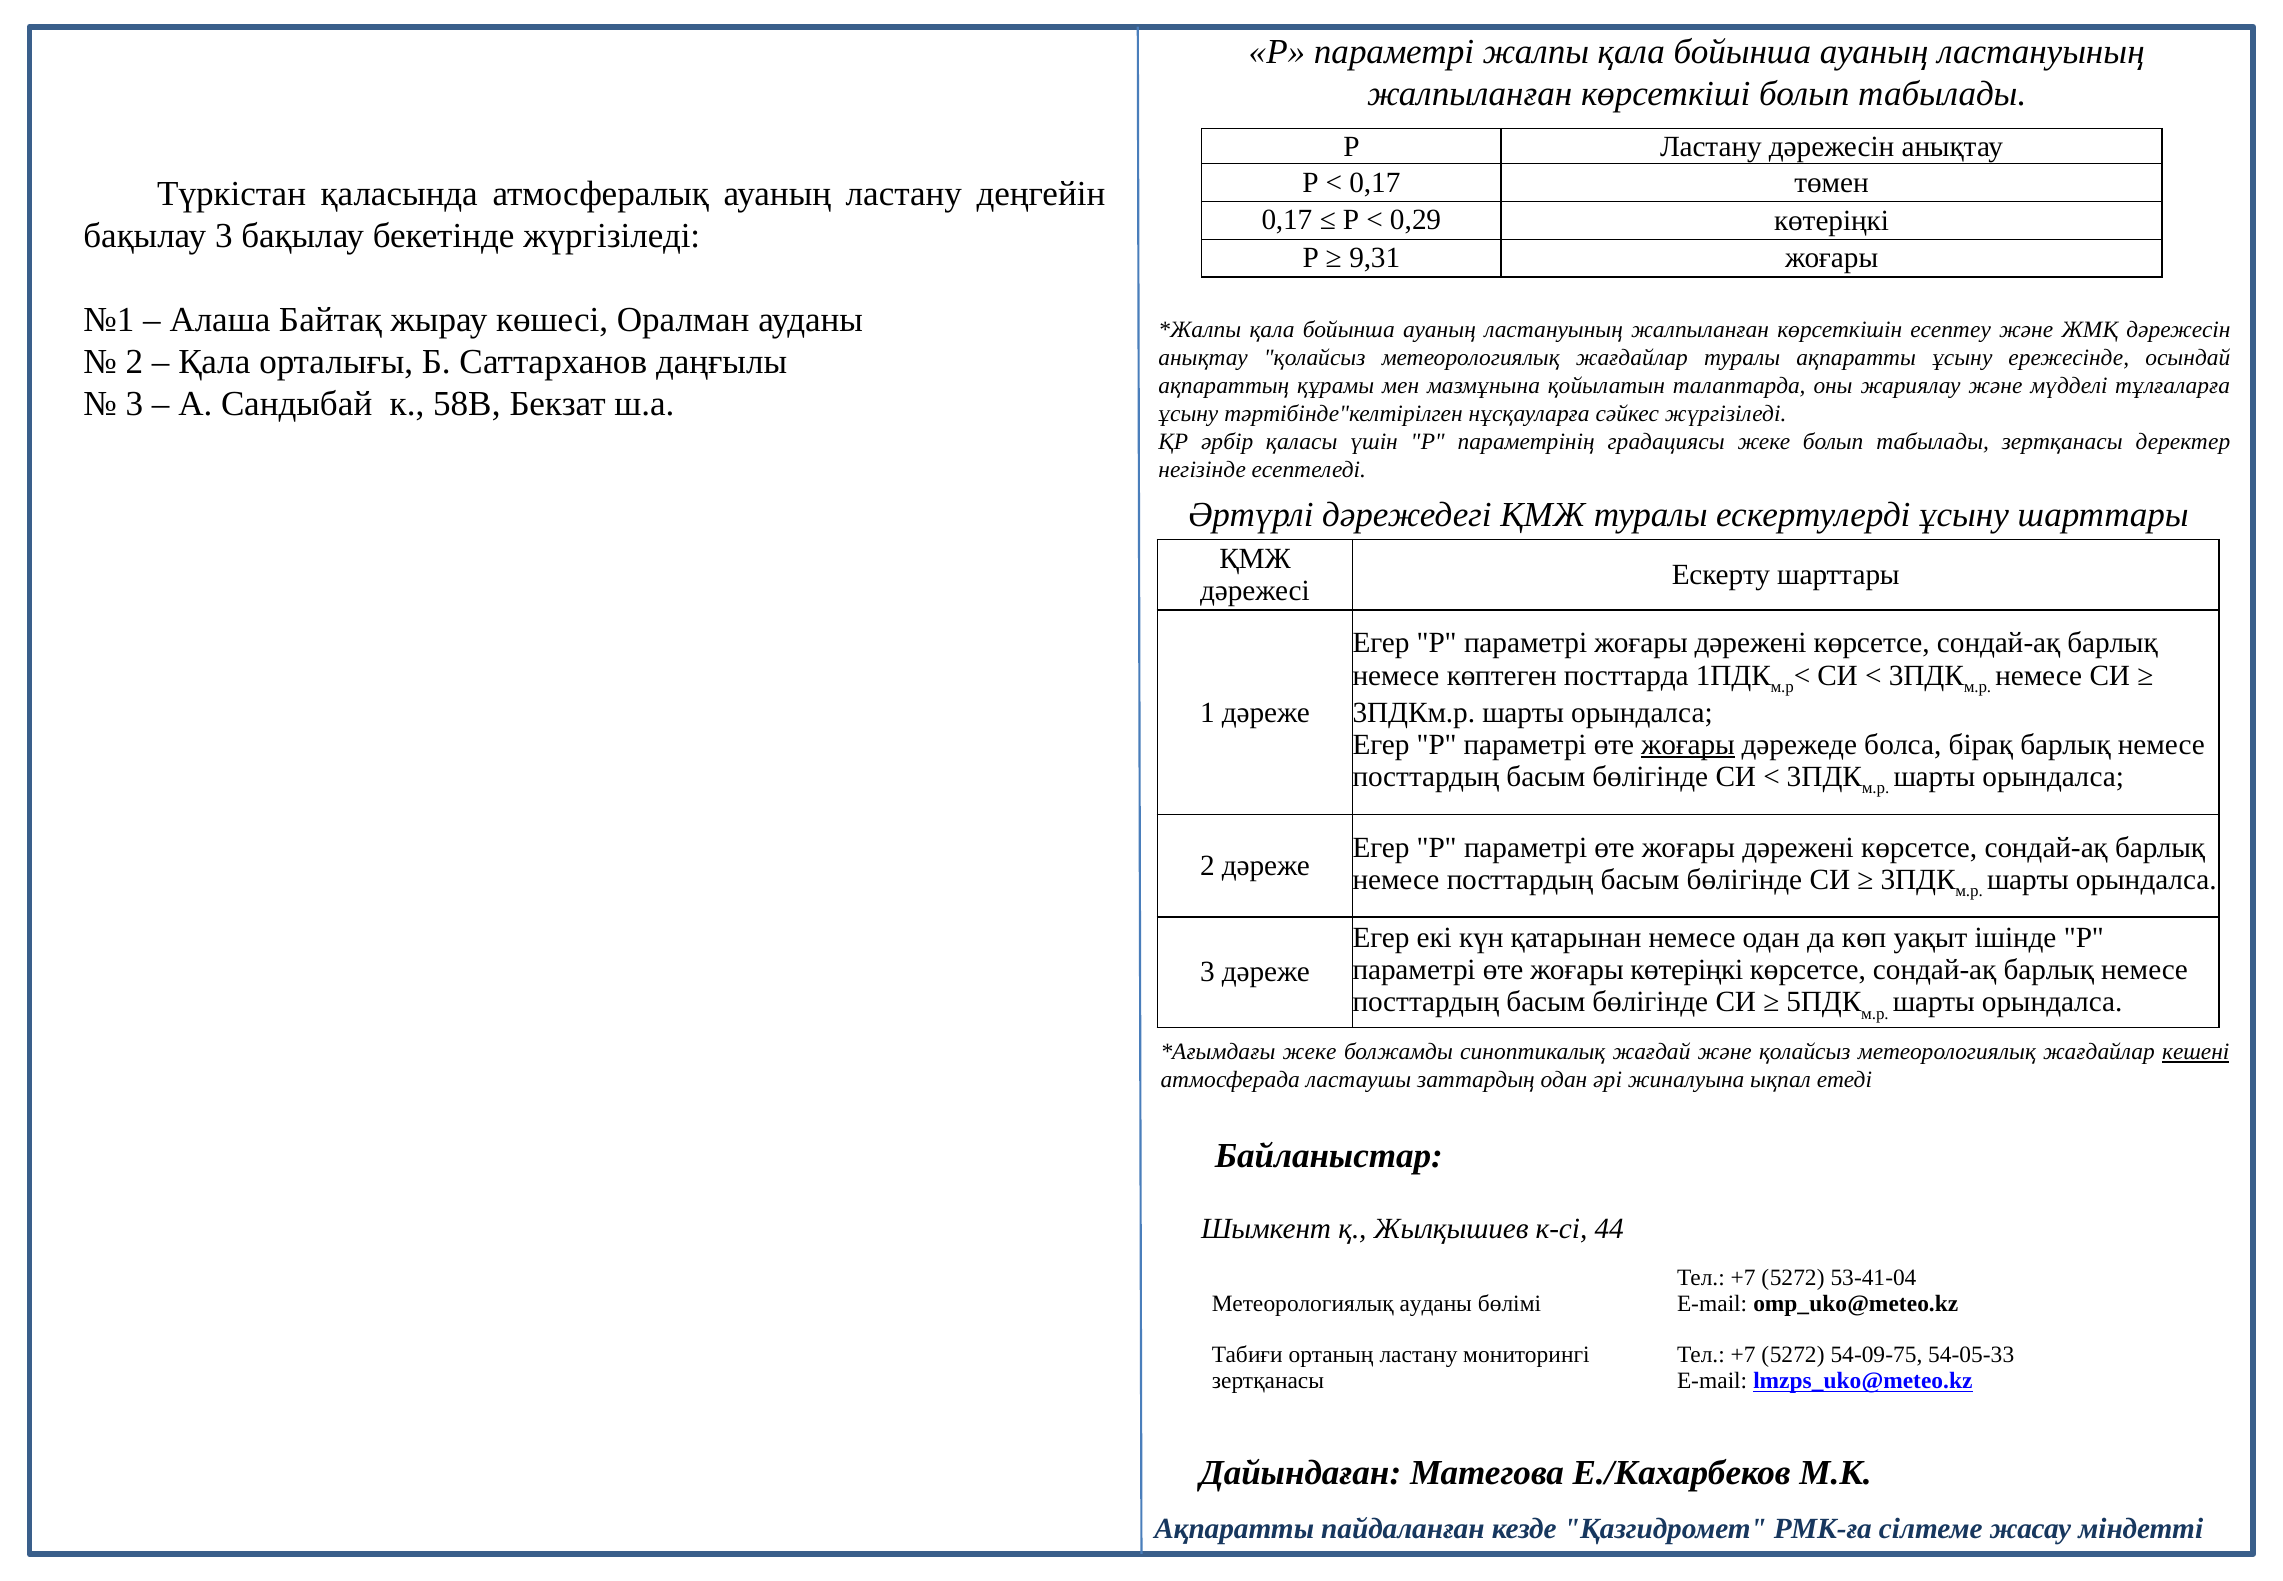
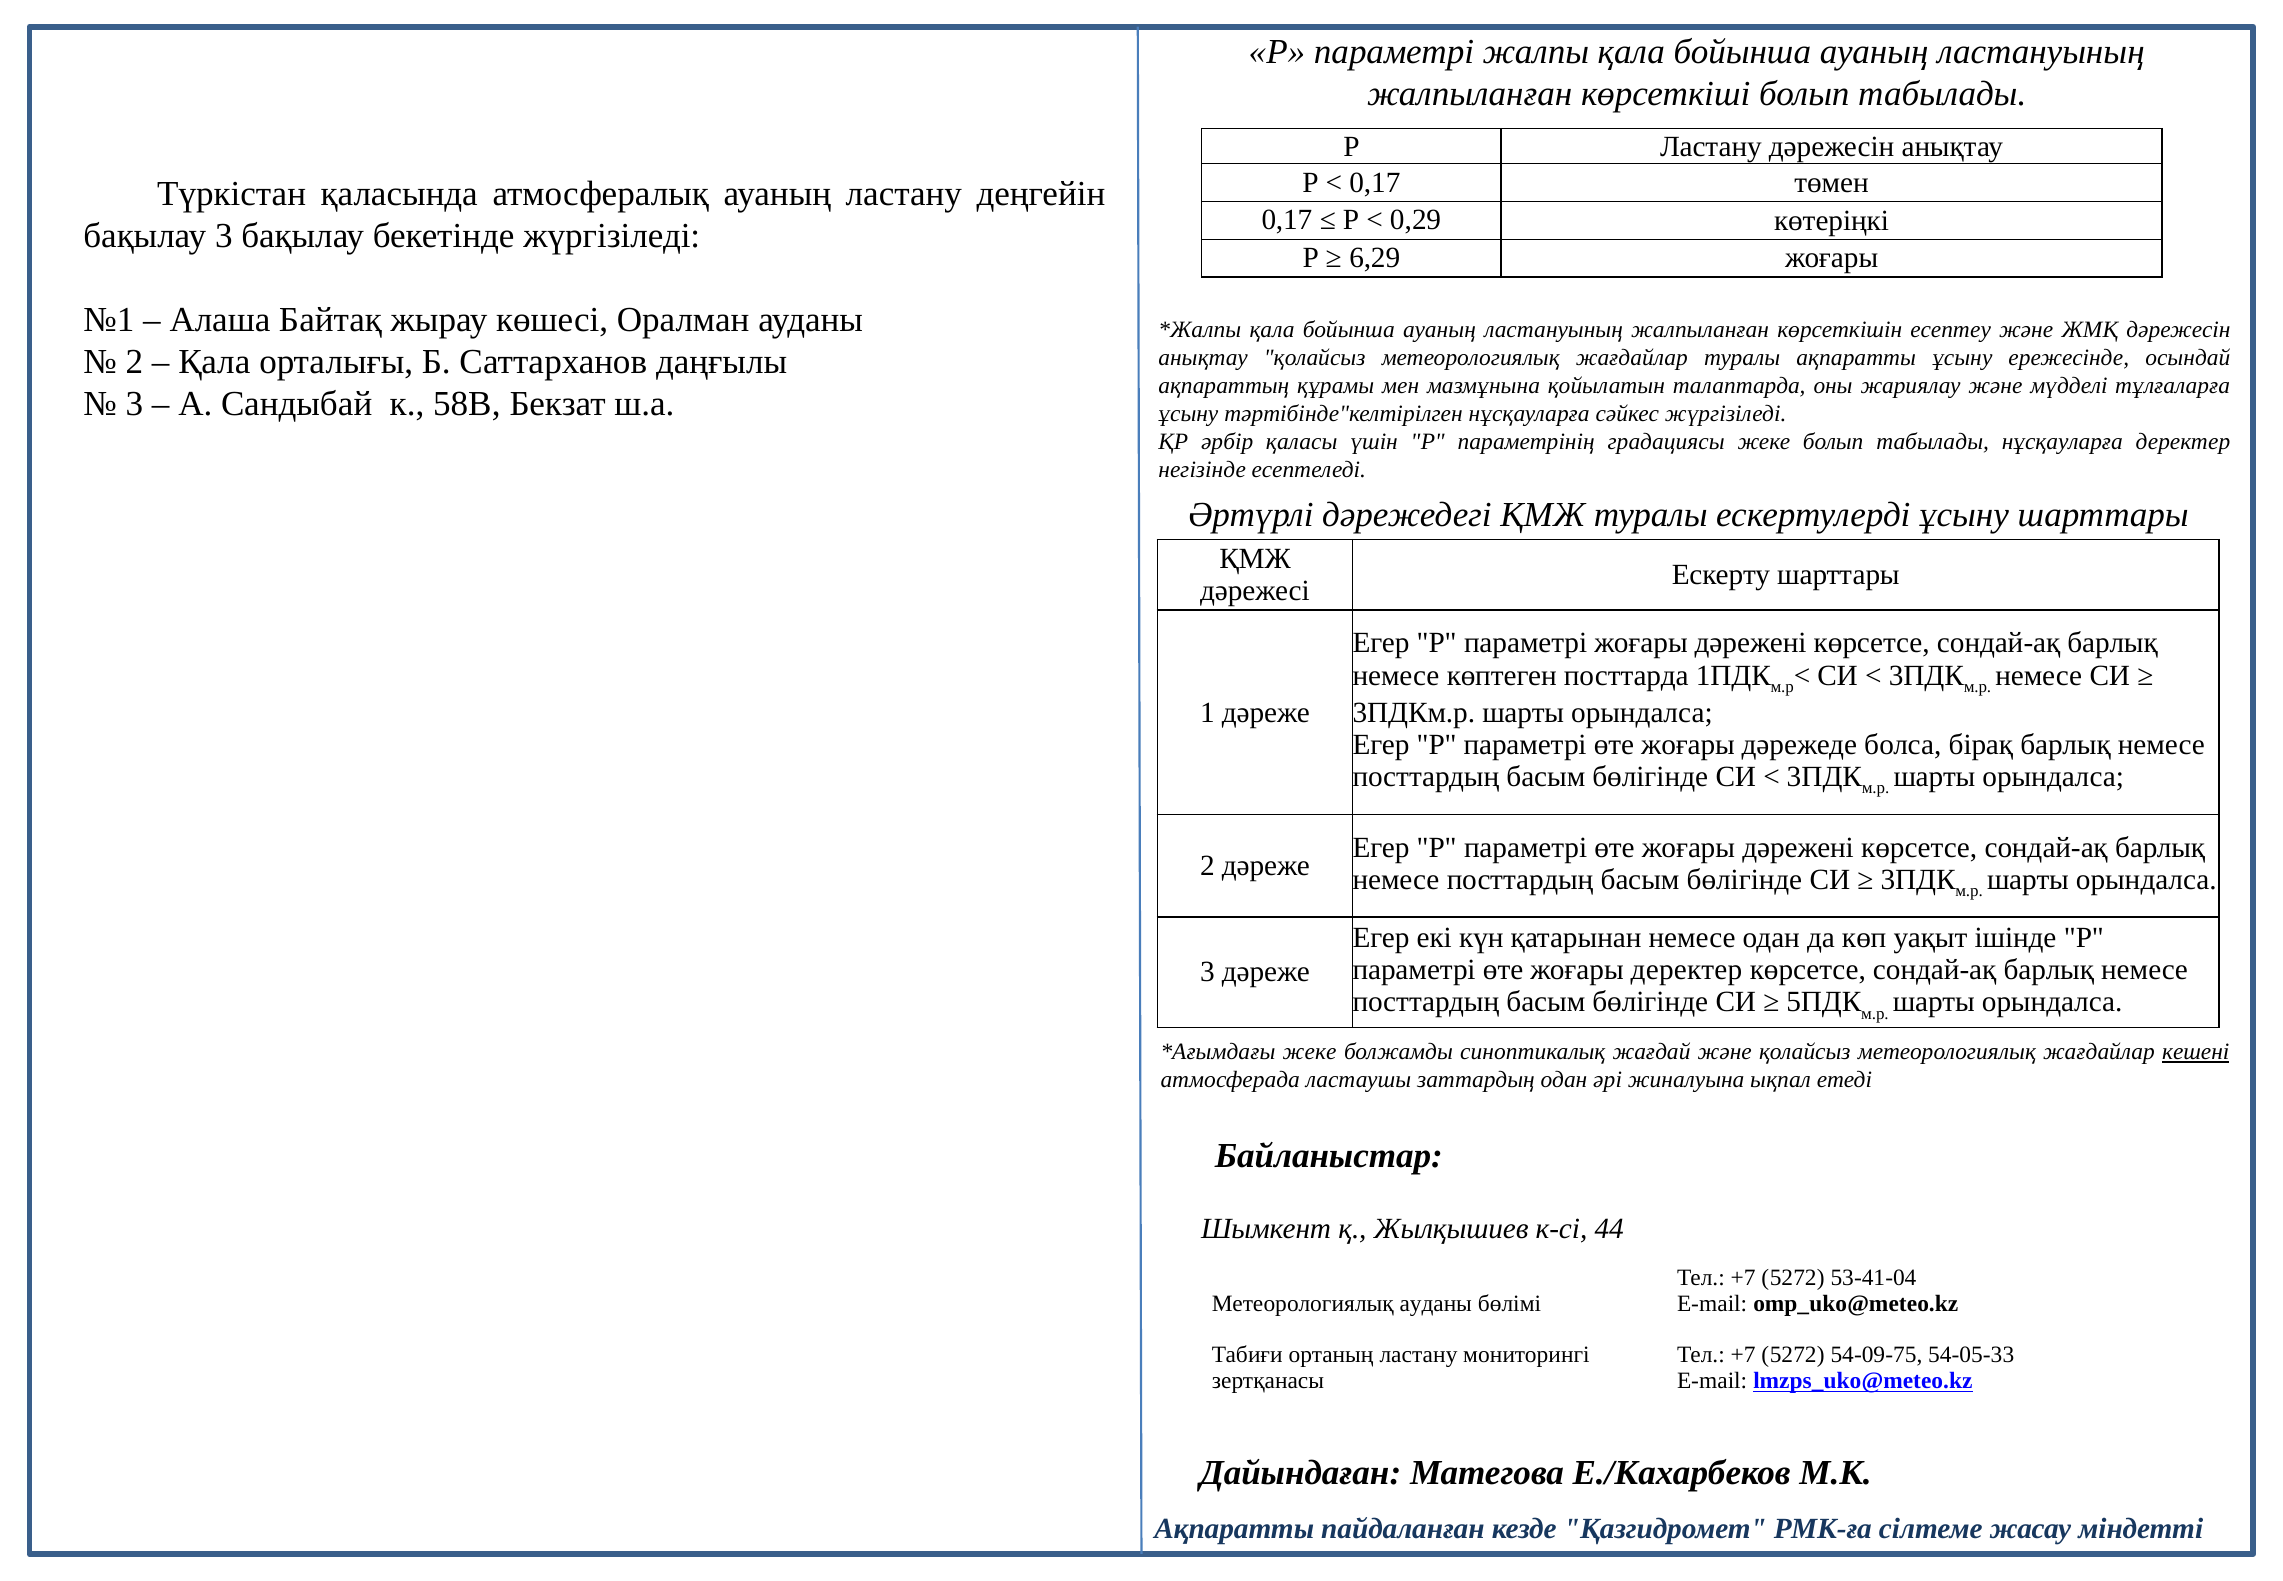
9,31: 9,31 -> 6,29 (1375, 258)
табылады зертқанасы: зертқанасы -> нұсқауларға (2062, 442)
жоғары underline: present -> none (1688, 744)
жоғары көтеріңкі: көтеріңкі -> деректер (1687, 970)
